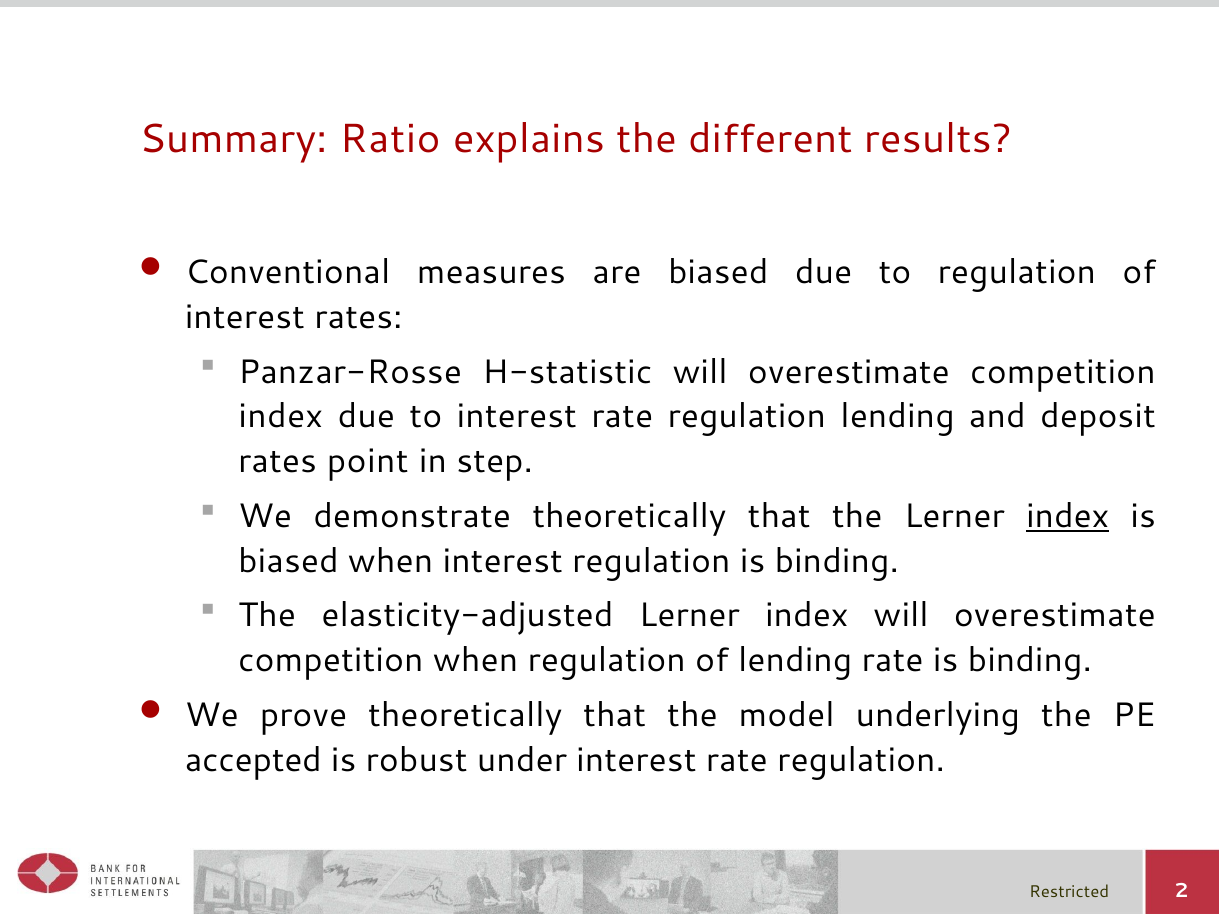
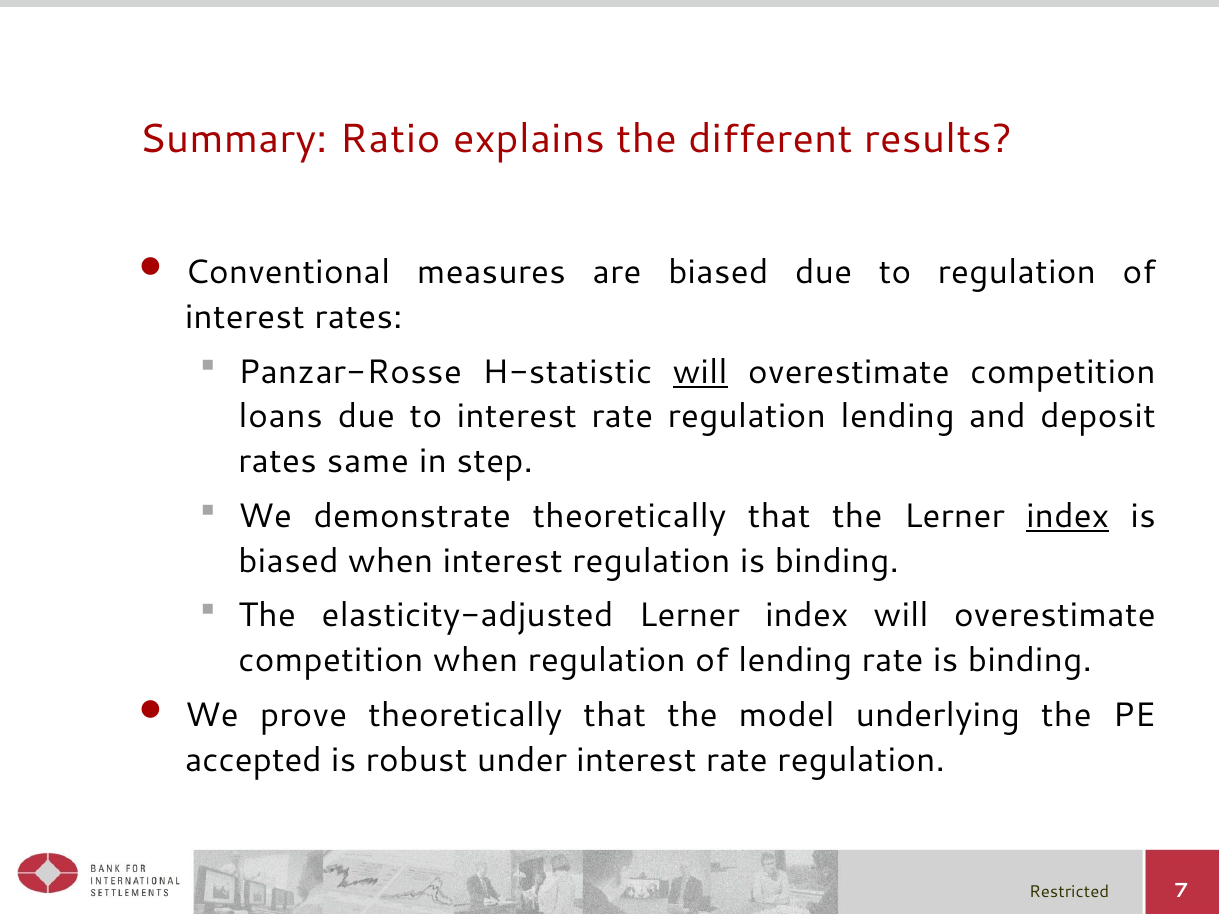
will underline: none -> present (700, 372)
index: index -> loans (281, 417)
point: point -> same (368, 462)
2: 2 -> 7 (1181, 891)
